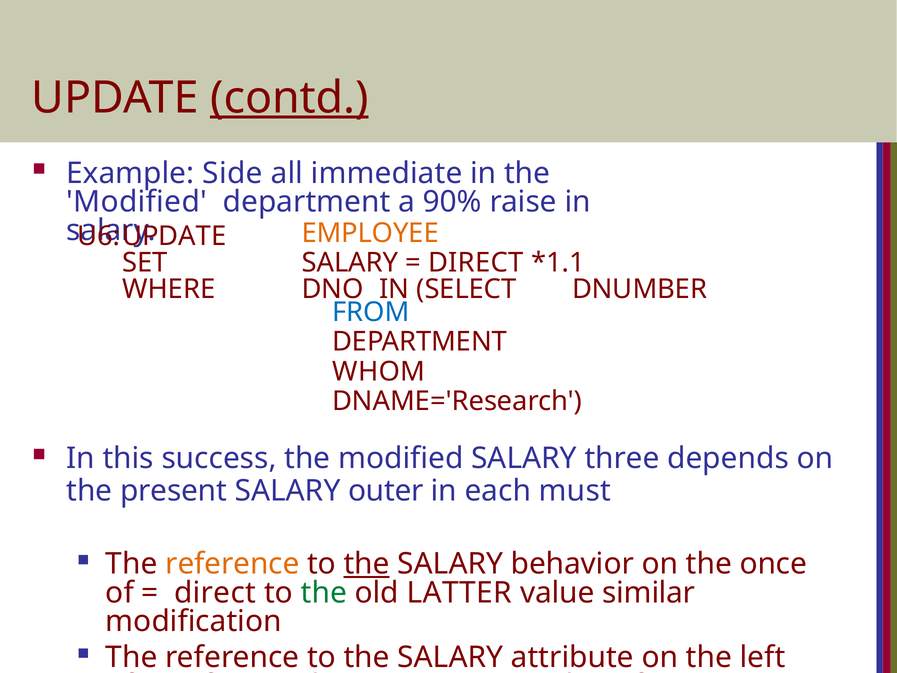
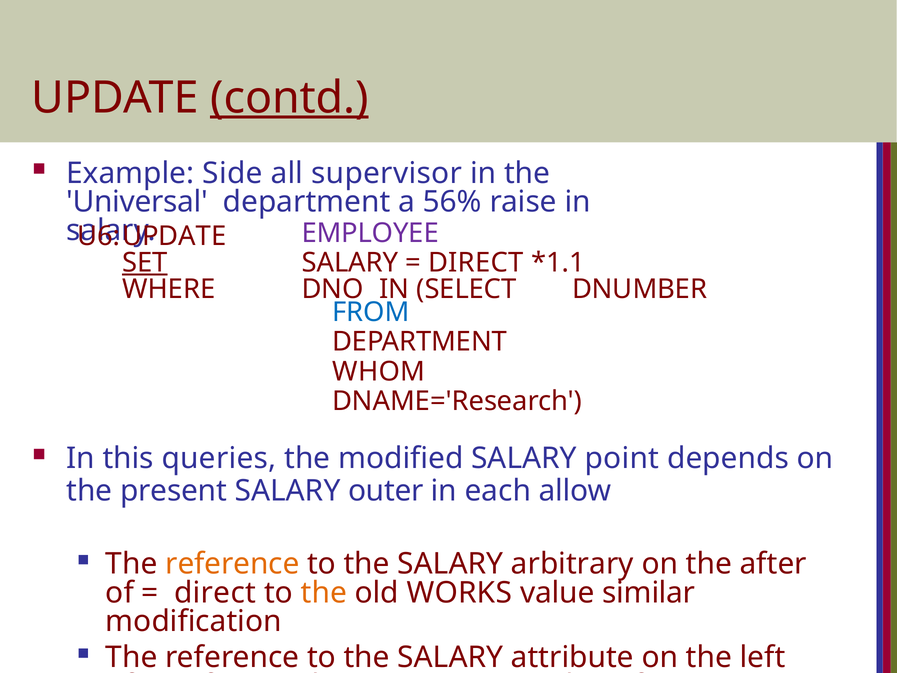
immediate: immediate -> supervisor (387, 173)
Modified: Modified -> Universal (137, 202)
90%: 90% -> 56% (452, 202)
EMPLOYEE colour: orange -> purple (370, 233)
SET underline: none -> present (145, 263)
success: success -> queries (219, 458)
three: three -> point (622, 458)
must: must -> allow (575, 491)
the underline: present -> none (367, 564)
behavior: behavior -> arbitrary (572, 564)
the once: once -> after (773, 564)
the colour: green -> orange (324, 593)
LATTER: LATTER -> WORKS (459, 593)
